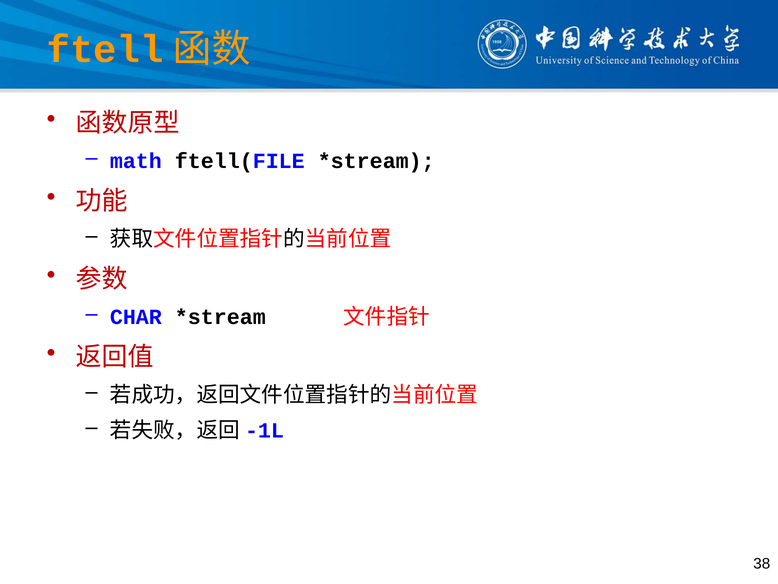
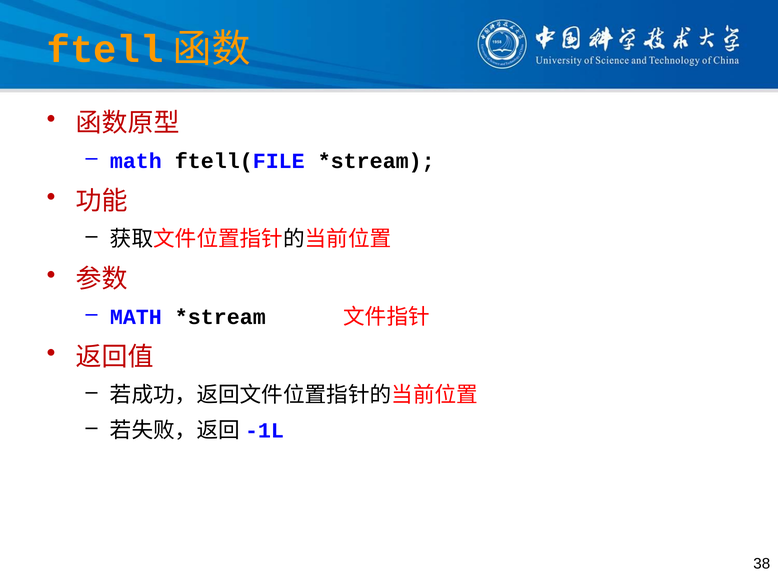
CHAR: CHAR -> MATH (136, 317)
